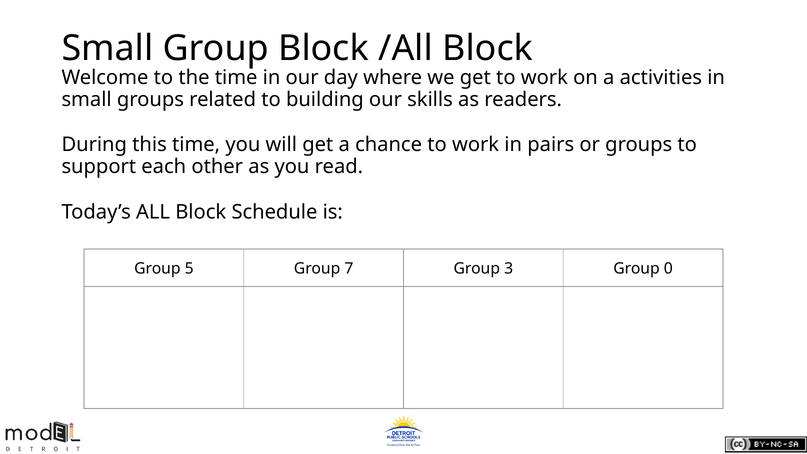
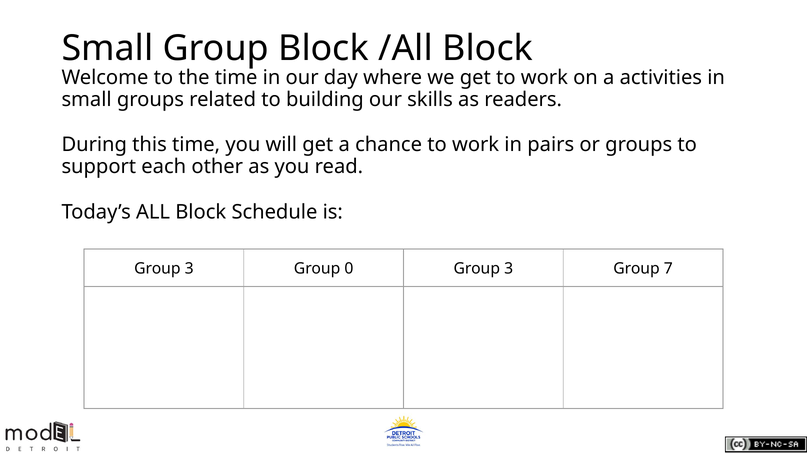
5: 5 -> 3 (189, 269)
7: 7 -> 0 (349, 269)
0: 0 -> 7 (668, 269)
